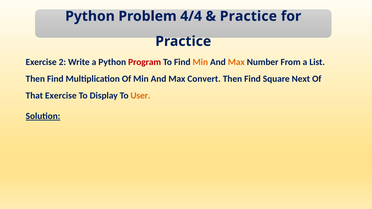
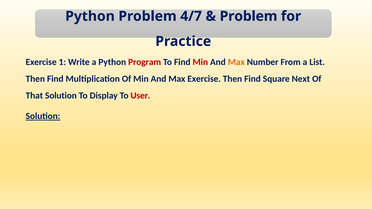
4/4: 4/4 -> 4/7 (191, 16)
Practice: Practice -> Problem (249, 16)
2: 2 -> 1 (62, 62)
Min colour: orange -> red (200, 62)
Max Convert: Convert -> Exercise (204, 79)
That Exercise: Exercise -> Solution (61, 96)
User colour: orange -> red (140, 96)
